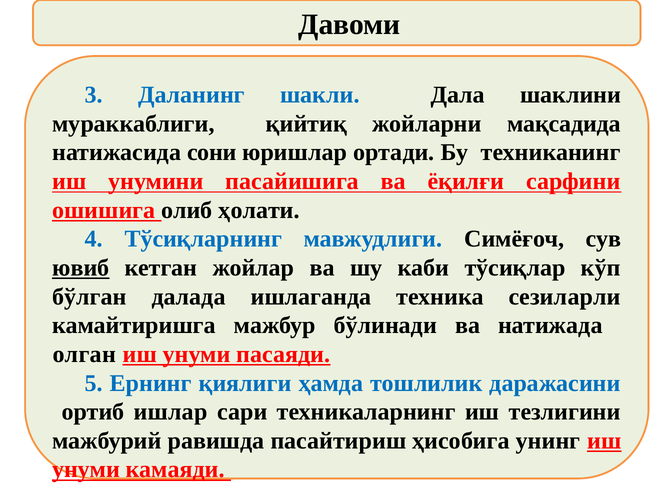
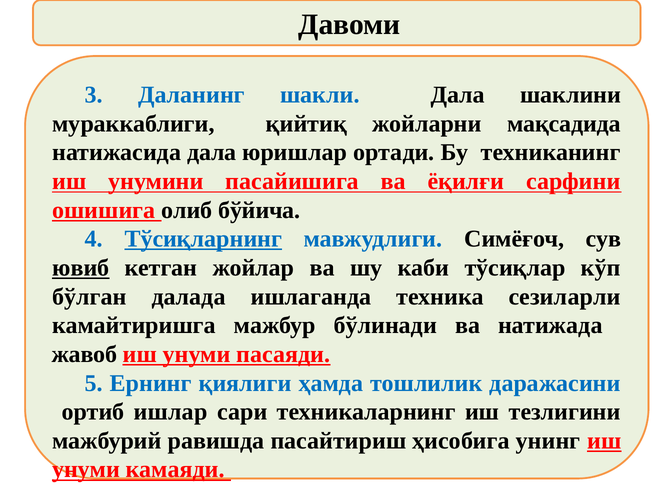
натижасида сони: сони -> дала (212, 152)
ҳолати: ҳолати -> бўйича (259, 210)
Тўсиқларнинг underline: none -> present (203, 239)
олган: олган -> жавоб (85, 354)
